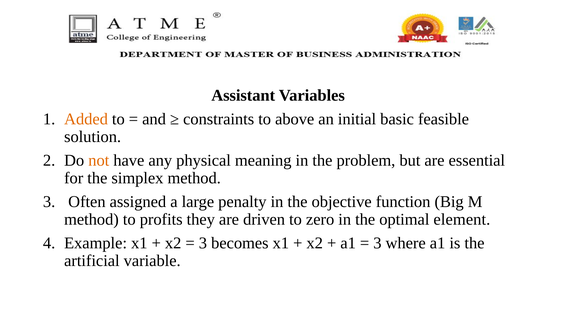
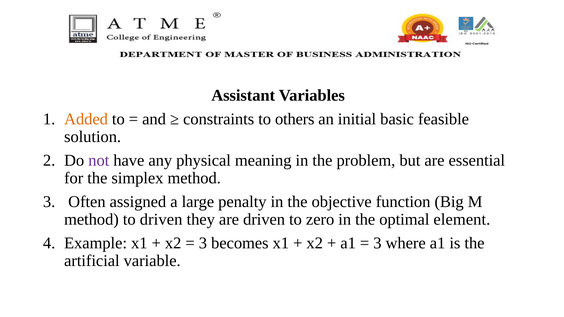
above: above -> others (295, 119)
not colour: orange -> purple (99, 160)
to profits: profits -> driven (161, 220)
